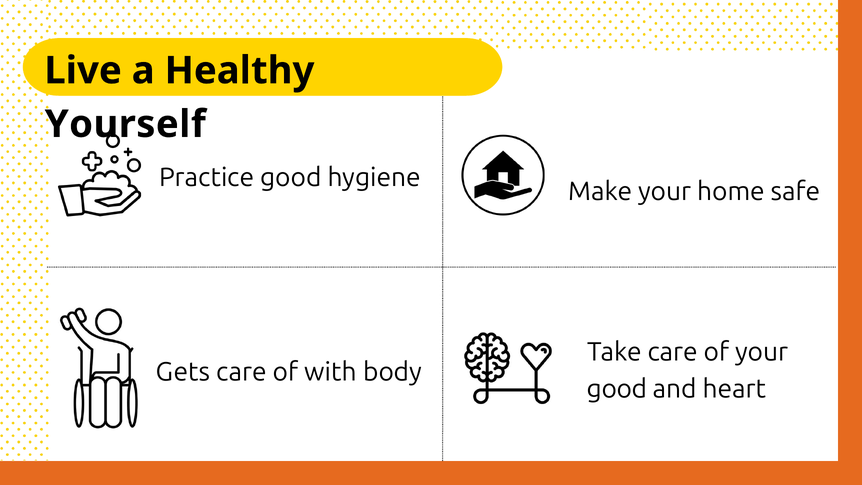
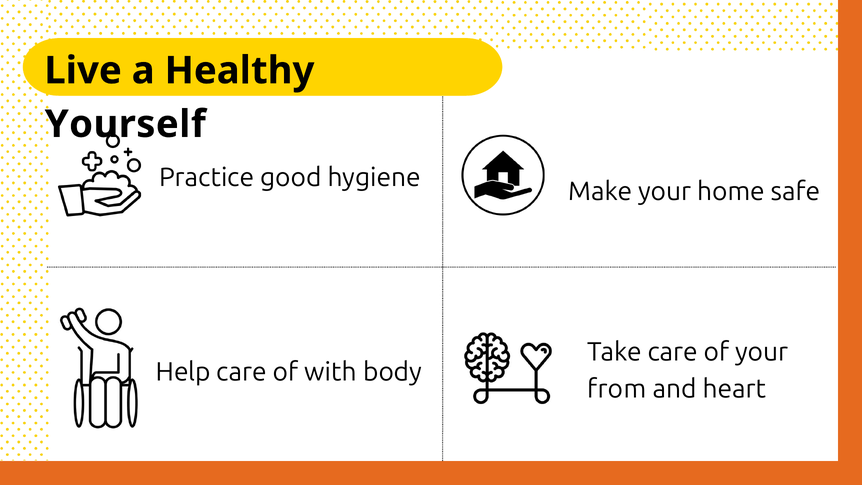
Gets: Gets -> Help (183, 372)
good: good -> from (617, 389)
